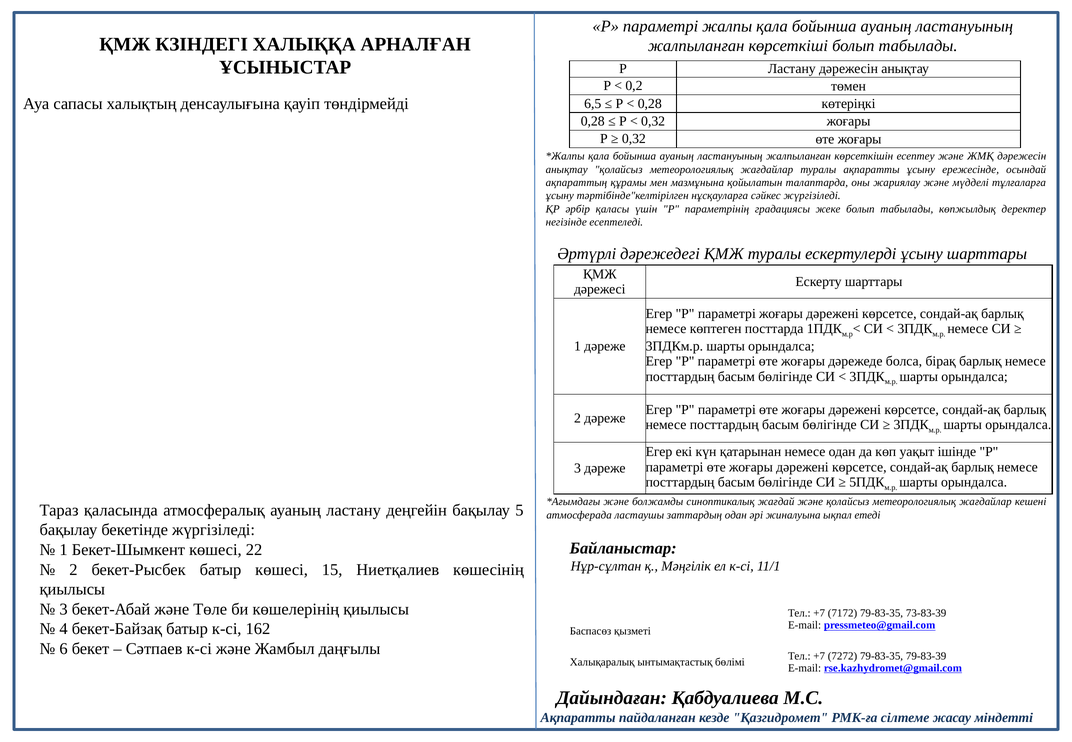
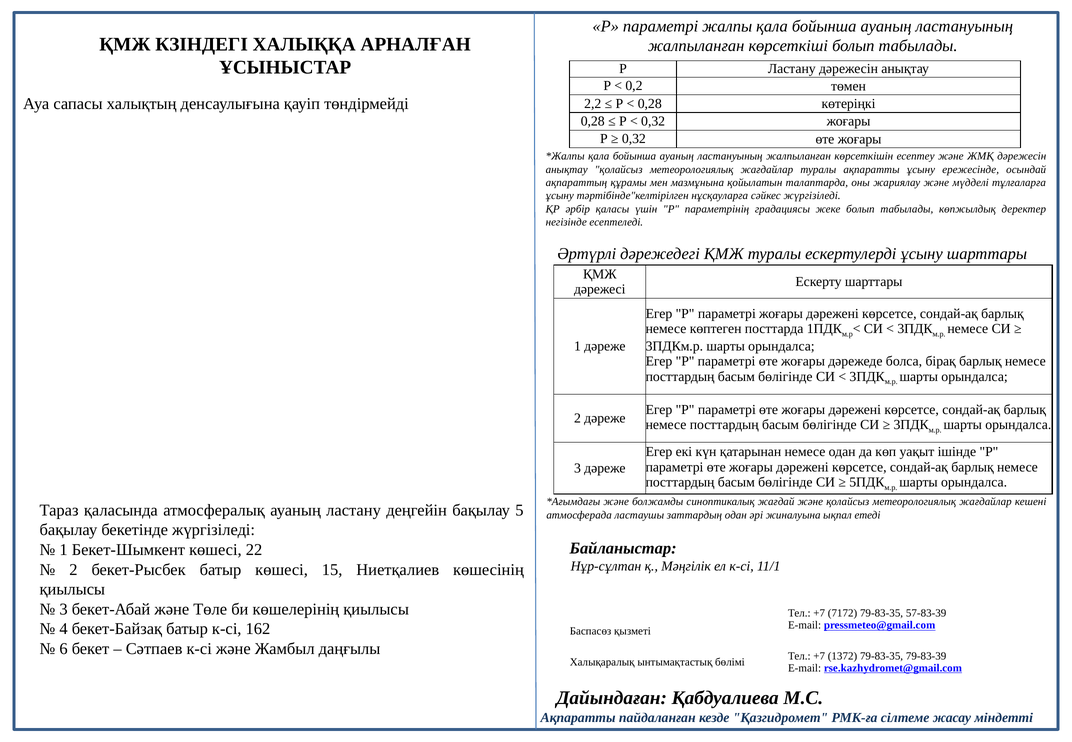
6,5: 6,5 -> 2,2 (593, 104)
73-83-39: 73-83-39 -> 57-83-39 (926, 613)
7272: 7272 -> 1372 (842, 656)
